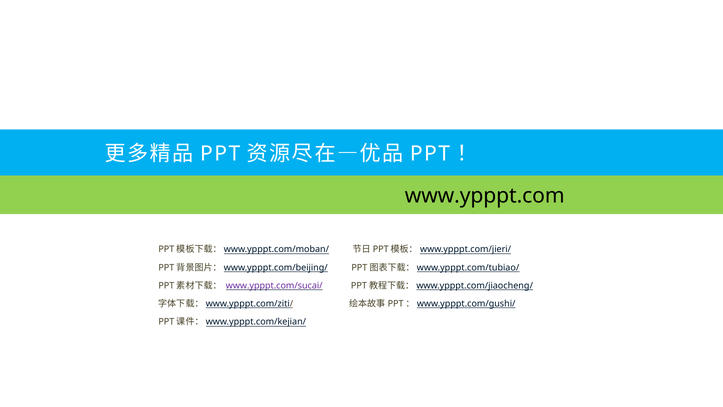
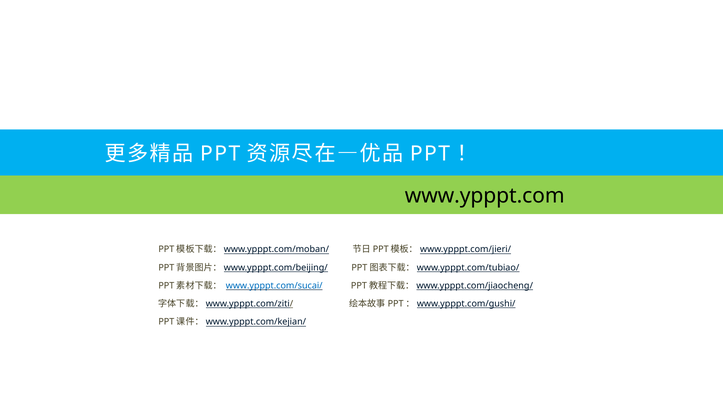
www.ypppt.com/sucai/ colour: purple -> blue (274, 285)
